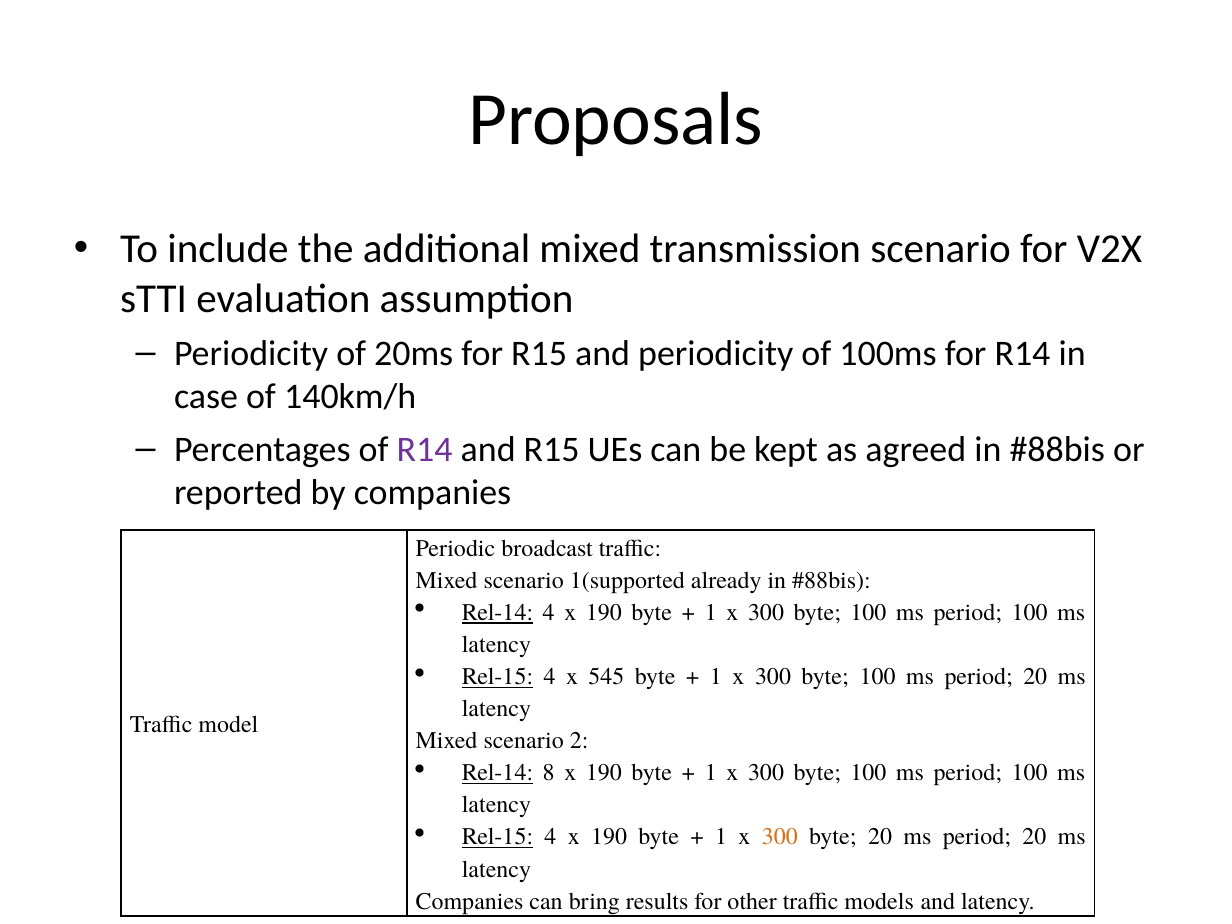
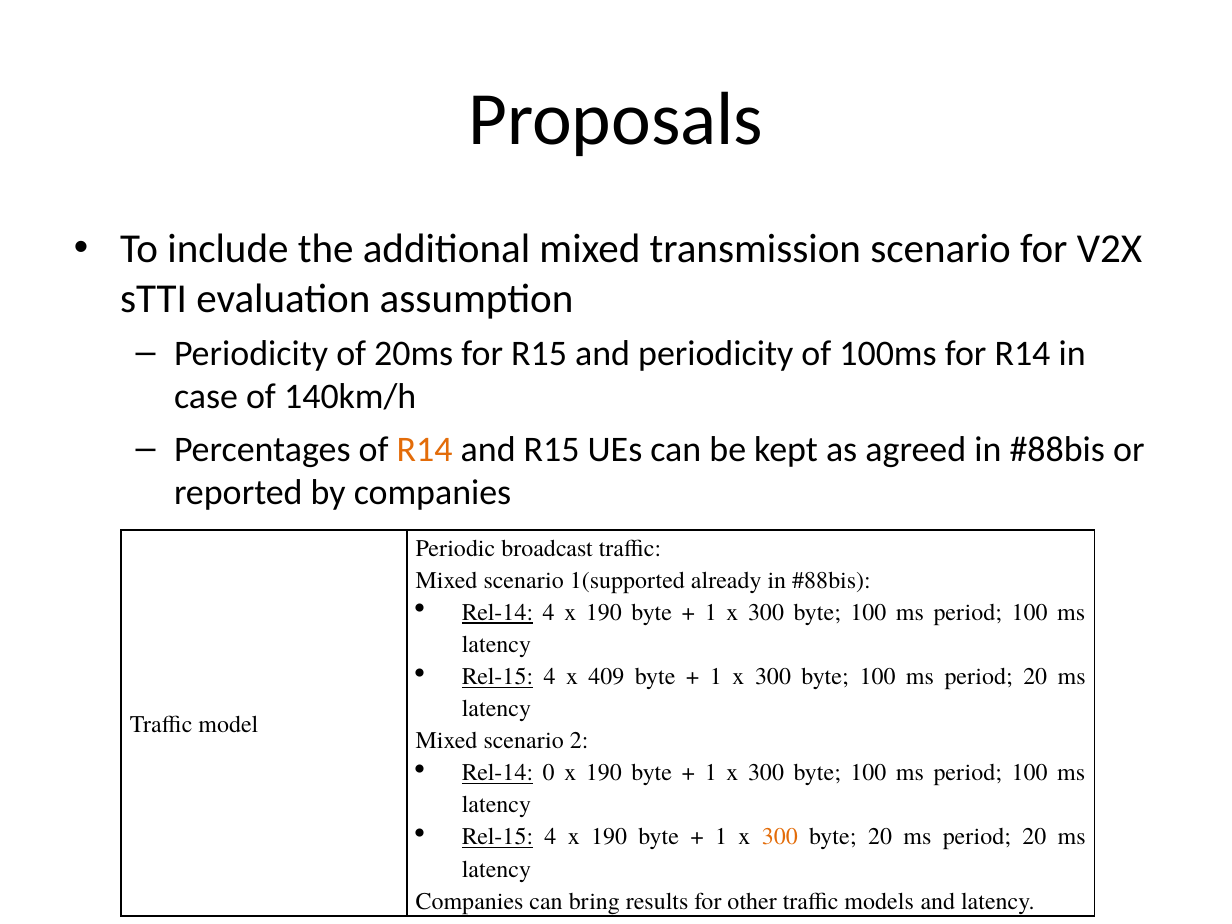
R14 colour: purple -> orange (425, 450)
545: 545 -> 409 (606, 677)
8: 8 -> 0 (549, 773)
